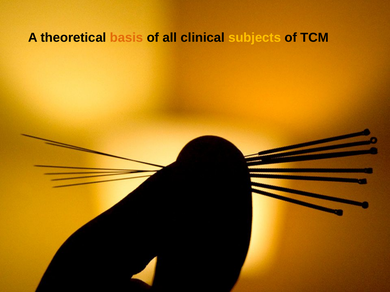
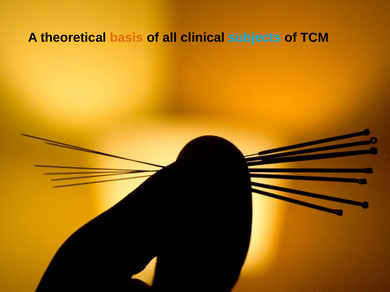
subjects colour: yellow -> light blue (255, 38)
